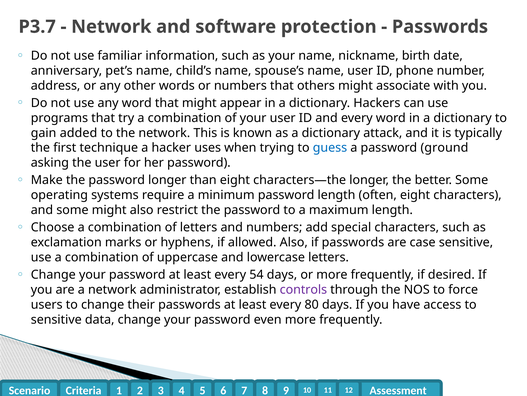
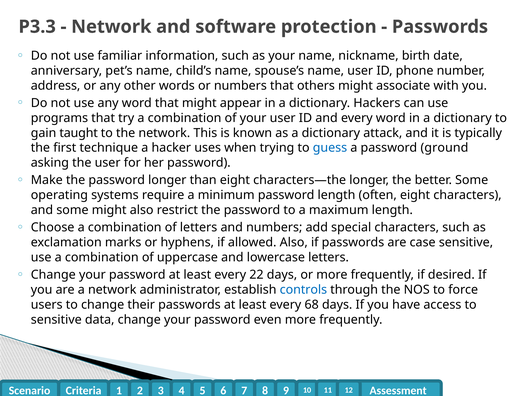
P3.7: P3.7 -> P3.3 (37, 27)
added: added -> taught (79, 133)
54: 54 -> 22 (256, 274)
controls colour: purple -> blue (303, 289)
80: 80 -> 68 (312, 304)
